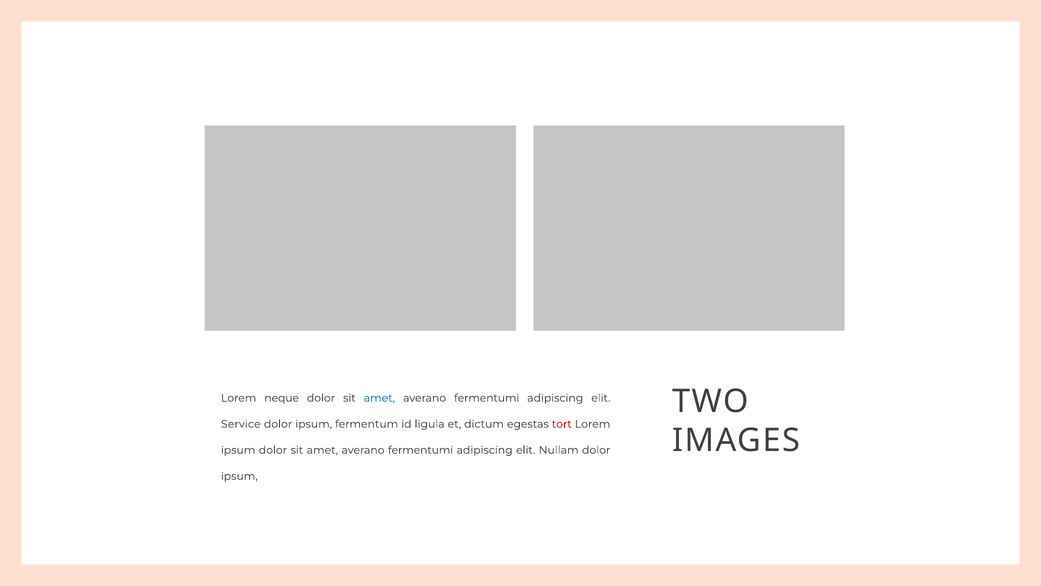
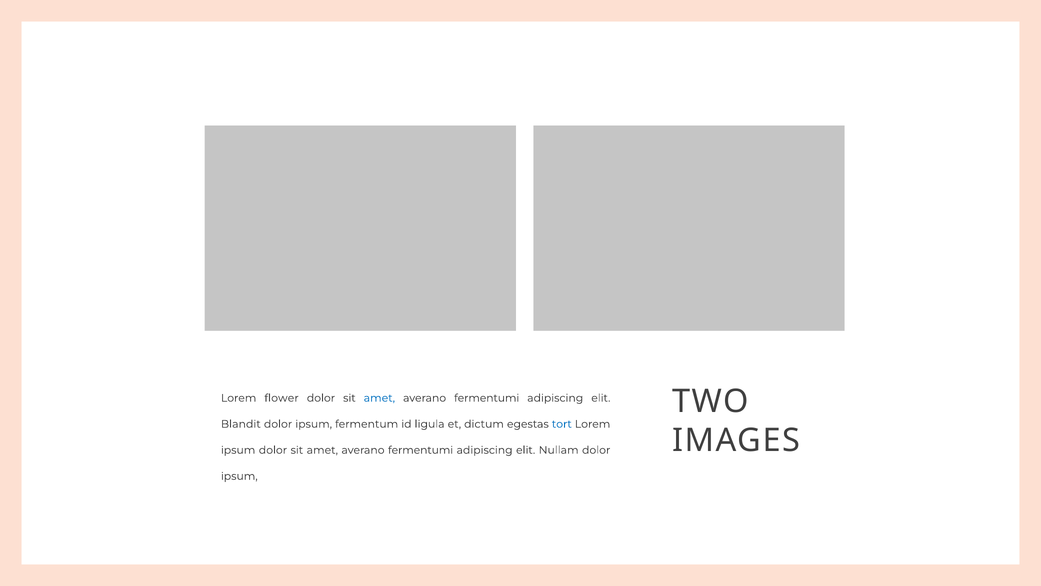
neque: neque -> flower (282, 398)
Service: Service -> Blandit (241, 424)
tort colour: red -> blue (562, 424)
